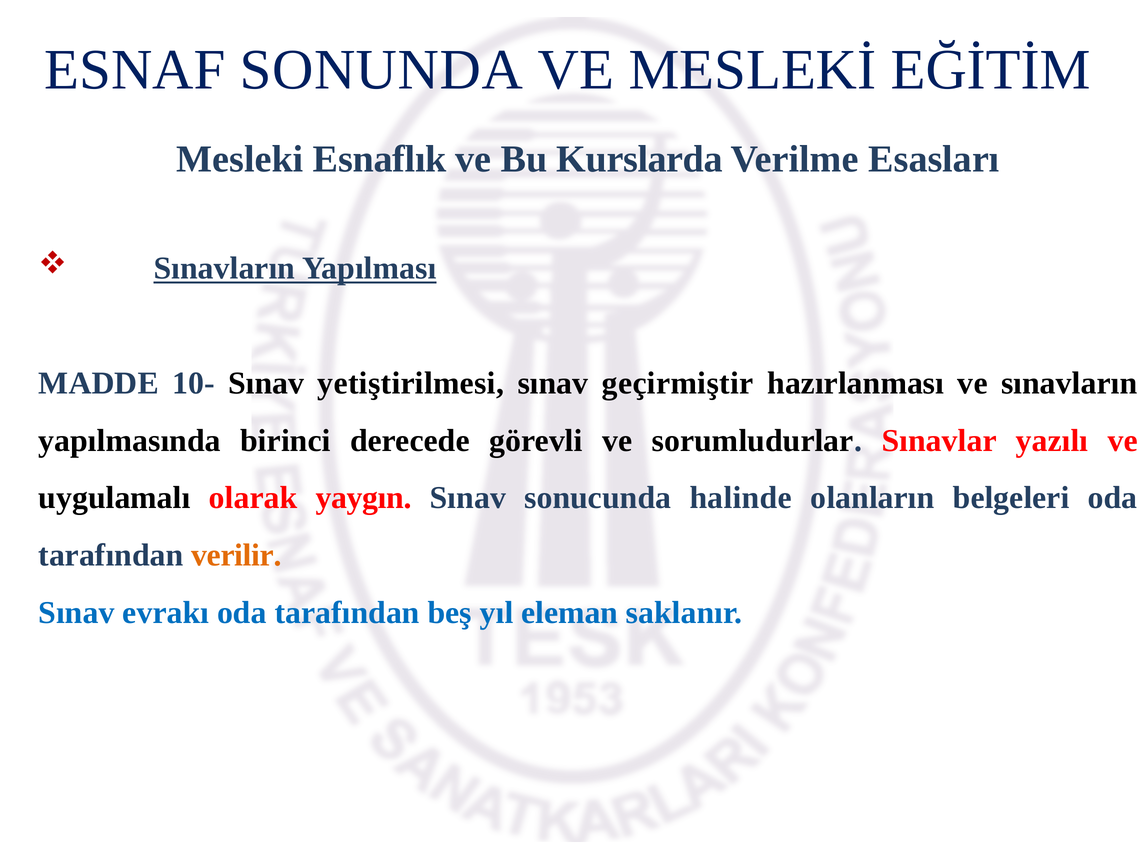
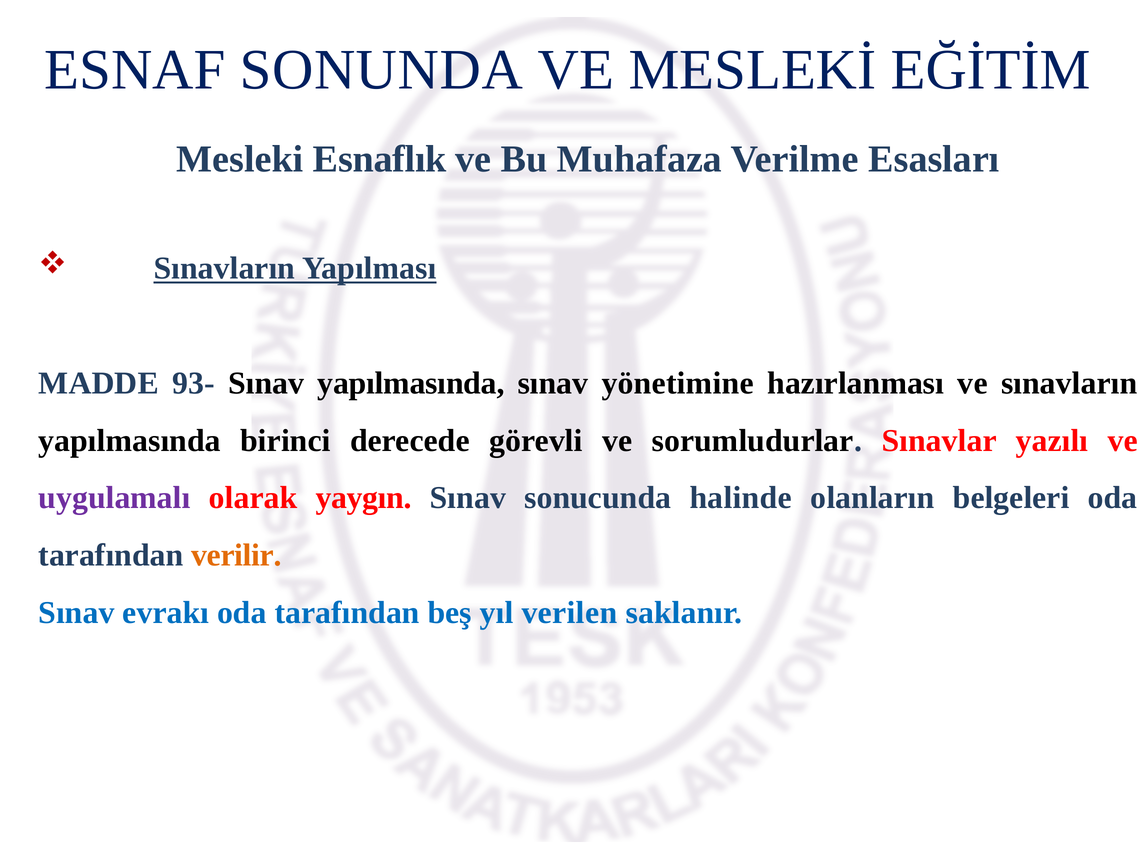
Kurslarda: Kurslarda -> Muhafaza (639, 159)
10-: 10- -> 93- (193, 383)
Sınav yetiştirilmesi: yetiştirilmesi -> yapılmasında (411, 383)
geçirmiştir: geçirmiştir -> yönetimine (678, 383)
uygulamalı colour: black -> purple (115, 498)
eleman: eleman -> verilen (569, 612)
